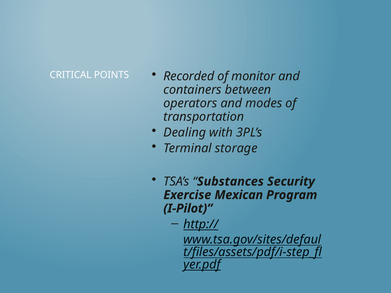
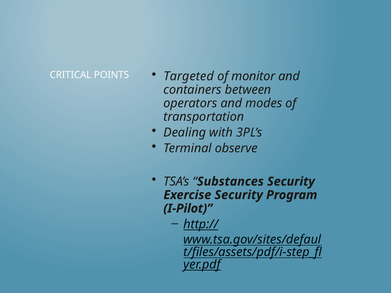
Recorded: Recorded -> Targeted (189, 76)
storage: storage -> observe (236, 149)
Exercise Mexican: Mexican -> Security (239, 195)
